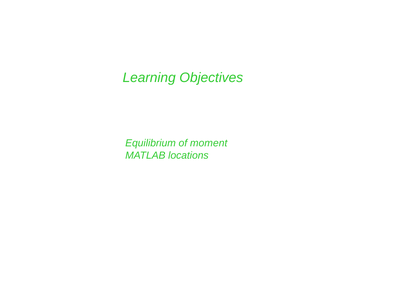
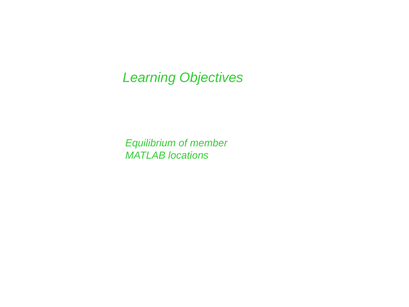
moment: moment -> member (209, 143)
